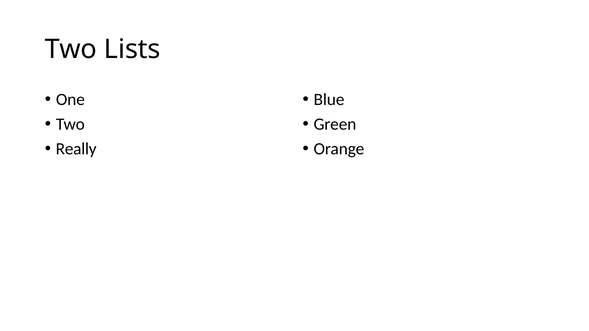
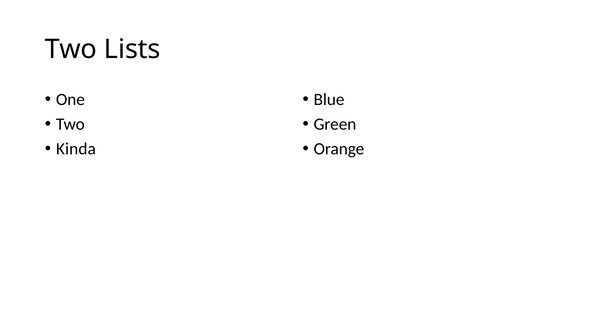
Really: Really -> Kinda (76, 149)
